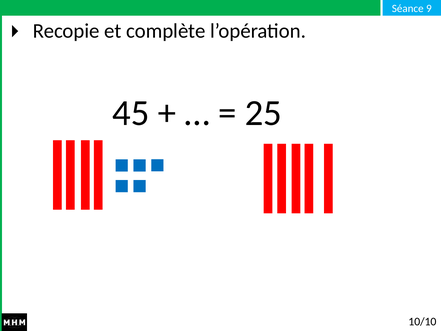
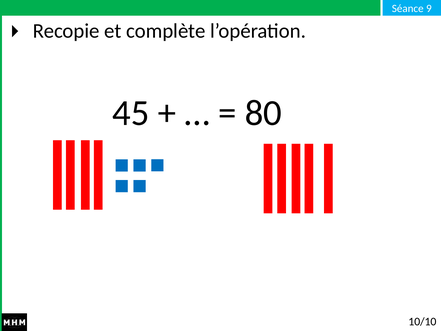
25: 25 -> 80 (263, 113)
